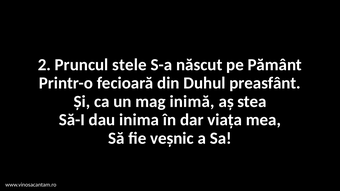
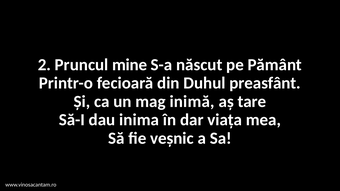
stele: stele -> mine (130, 65)
stea: stea -> tare (252, 102)
